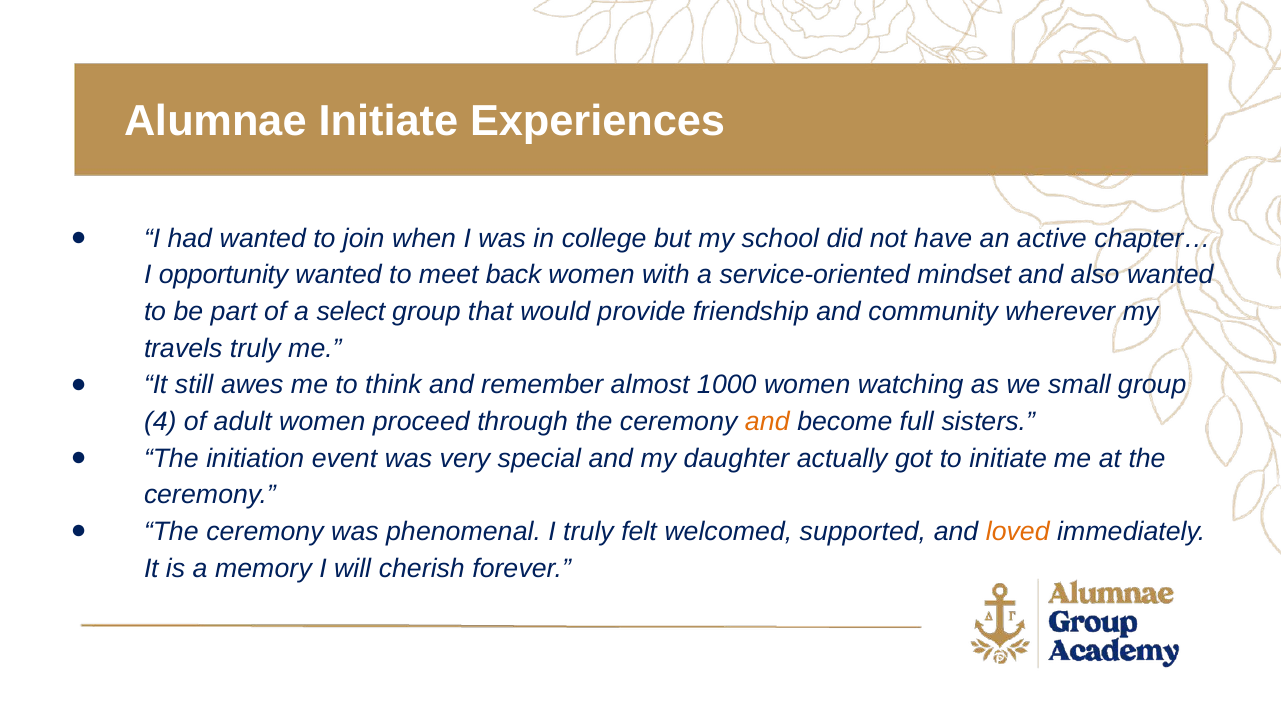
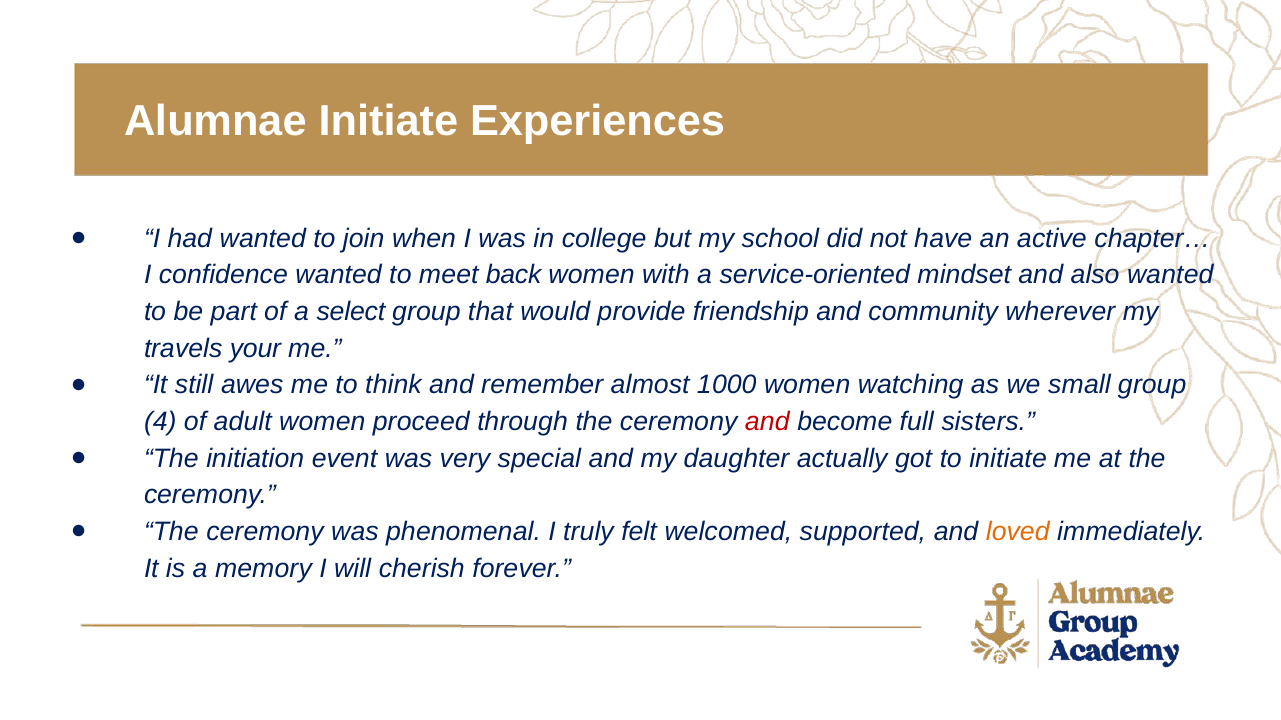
opportunity: opportunity -> confidence (223, 275)
travels truly: truly -> your (255, 349)
and colour: orange -> red (767, 422)
